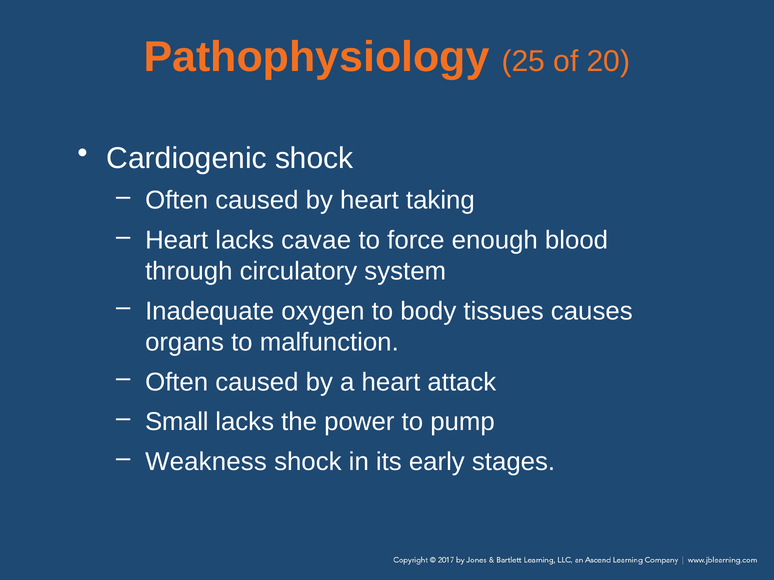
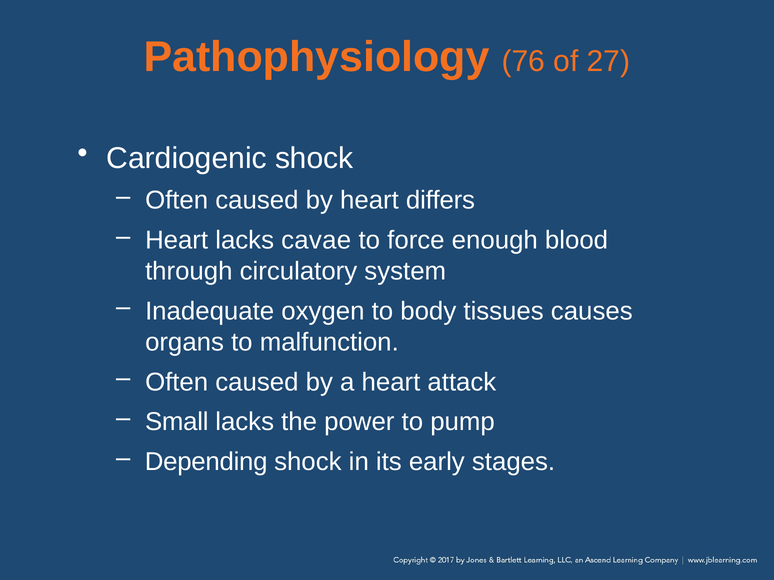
25: 25 -> 76 (523, 61)
20: 20 -> 27 (608, 61)
taking: taking -> differs (441, 200)
Weakness: Weakness -> Depending (206, 462)
